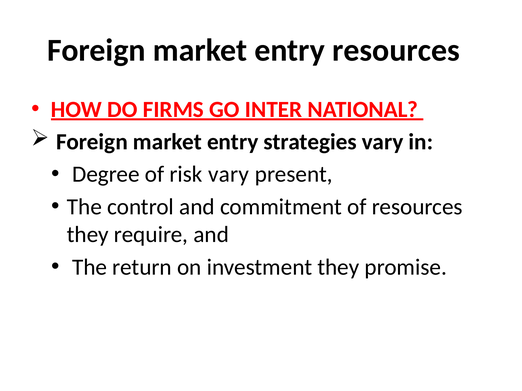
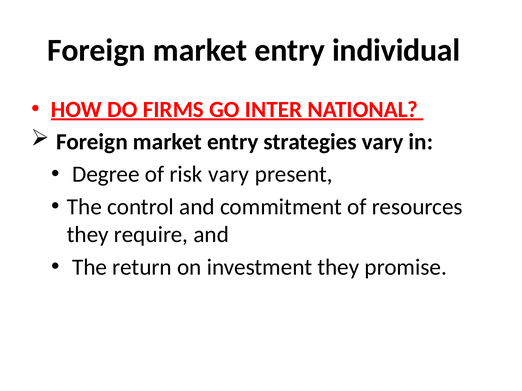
entry resources: resources -> individual (396, 51)
